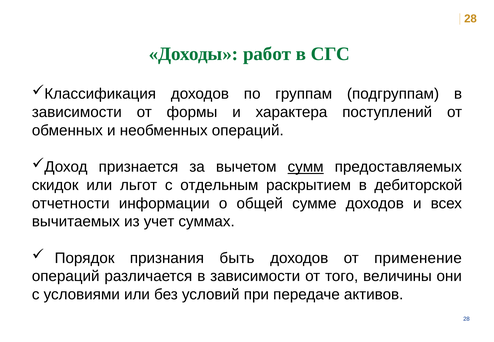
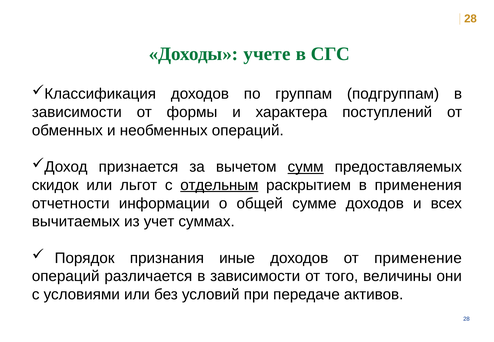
работ: работ -> учете (267, 54)
отдельным underline: none -> present (219, 185)
дебиторской: дебиторской -> применения (418, 185)
быть: быть -> иные (237, 258)
